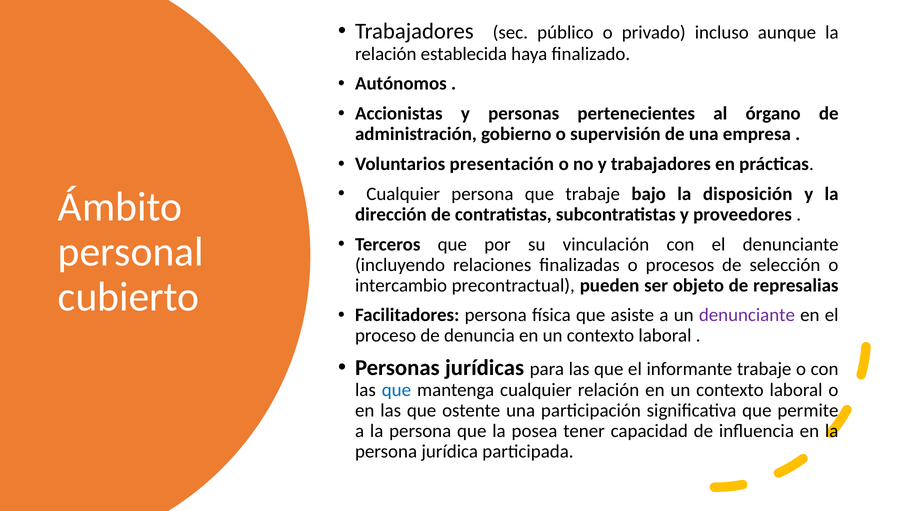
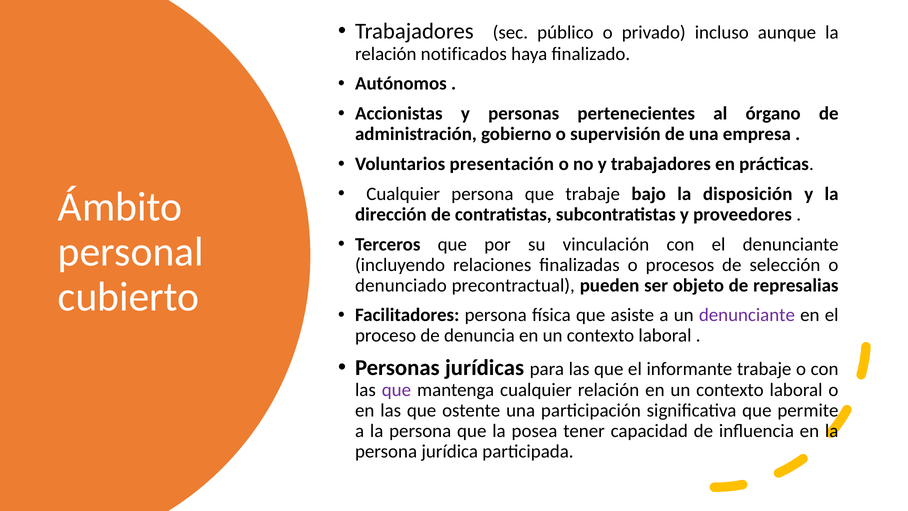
establecida: establecida -> notificados (464, 54)
intercambio: intercambio -> denunciado (401, 285)
que colour: blue -> purple (396, 390)
